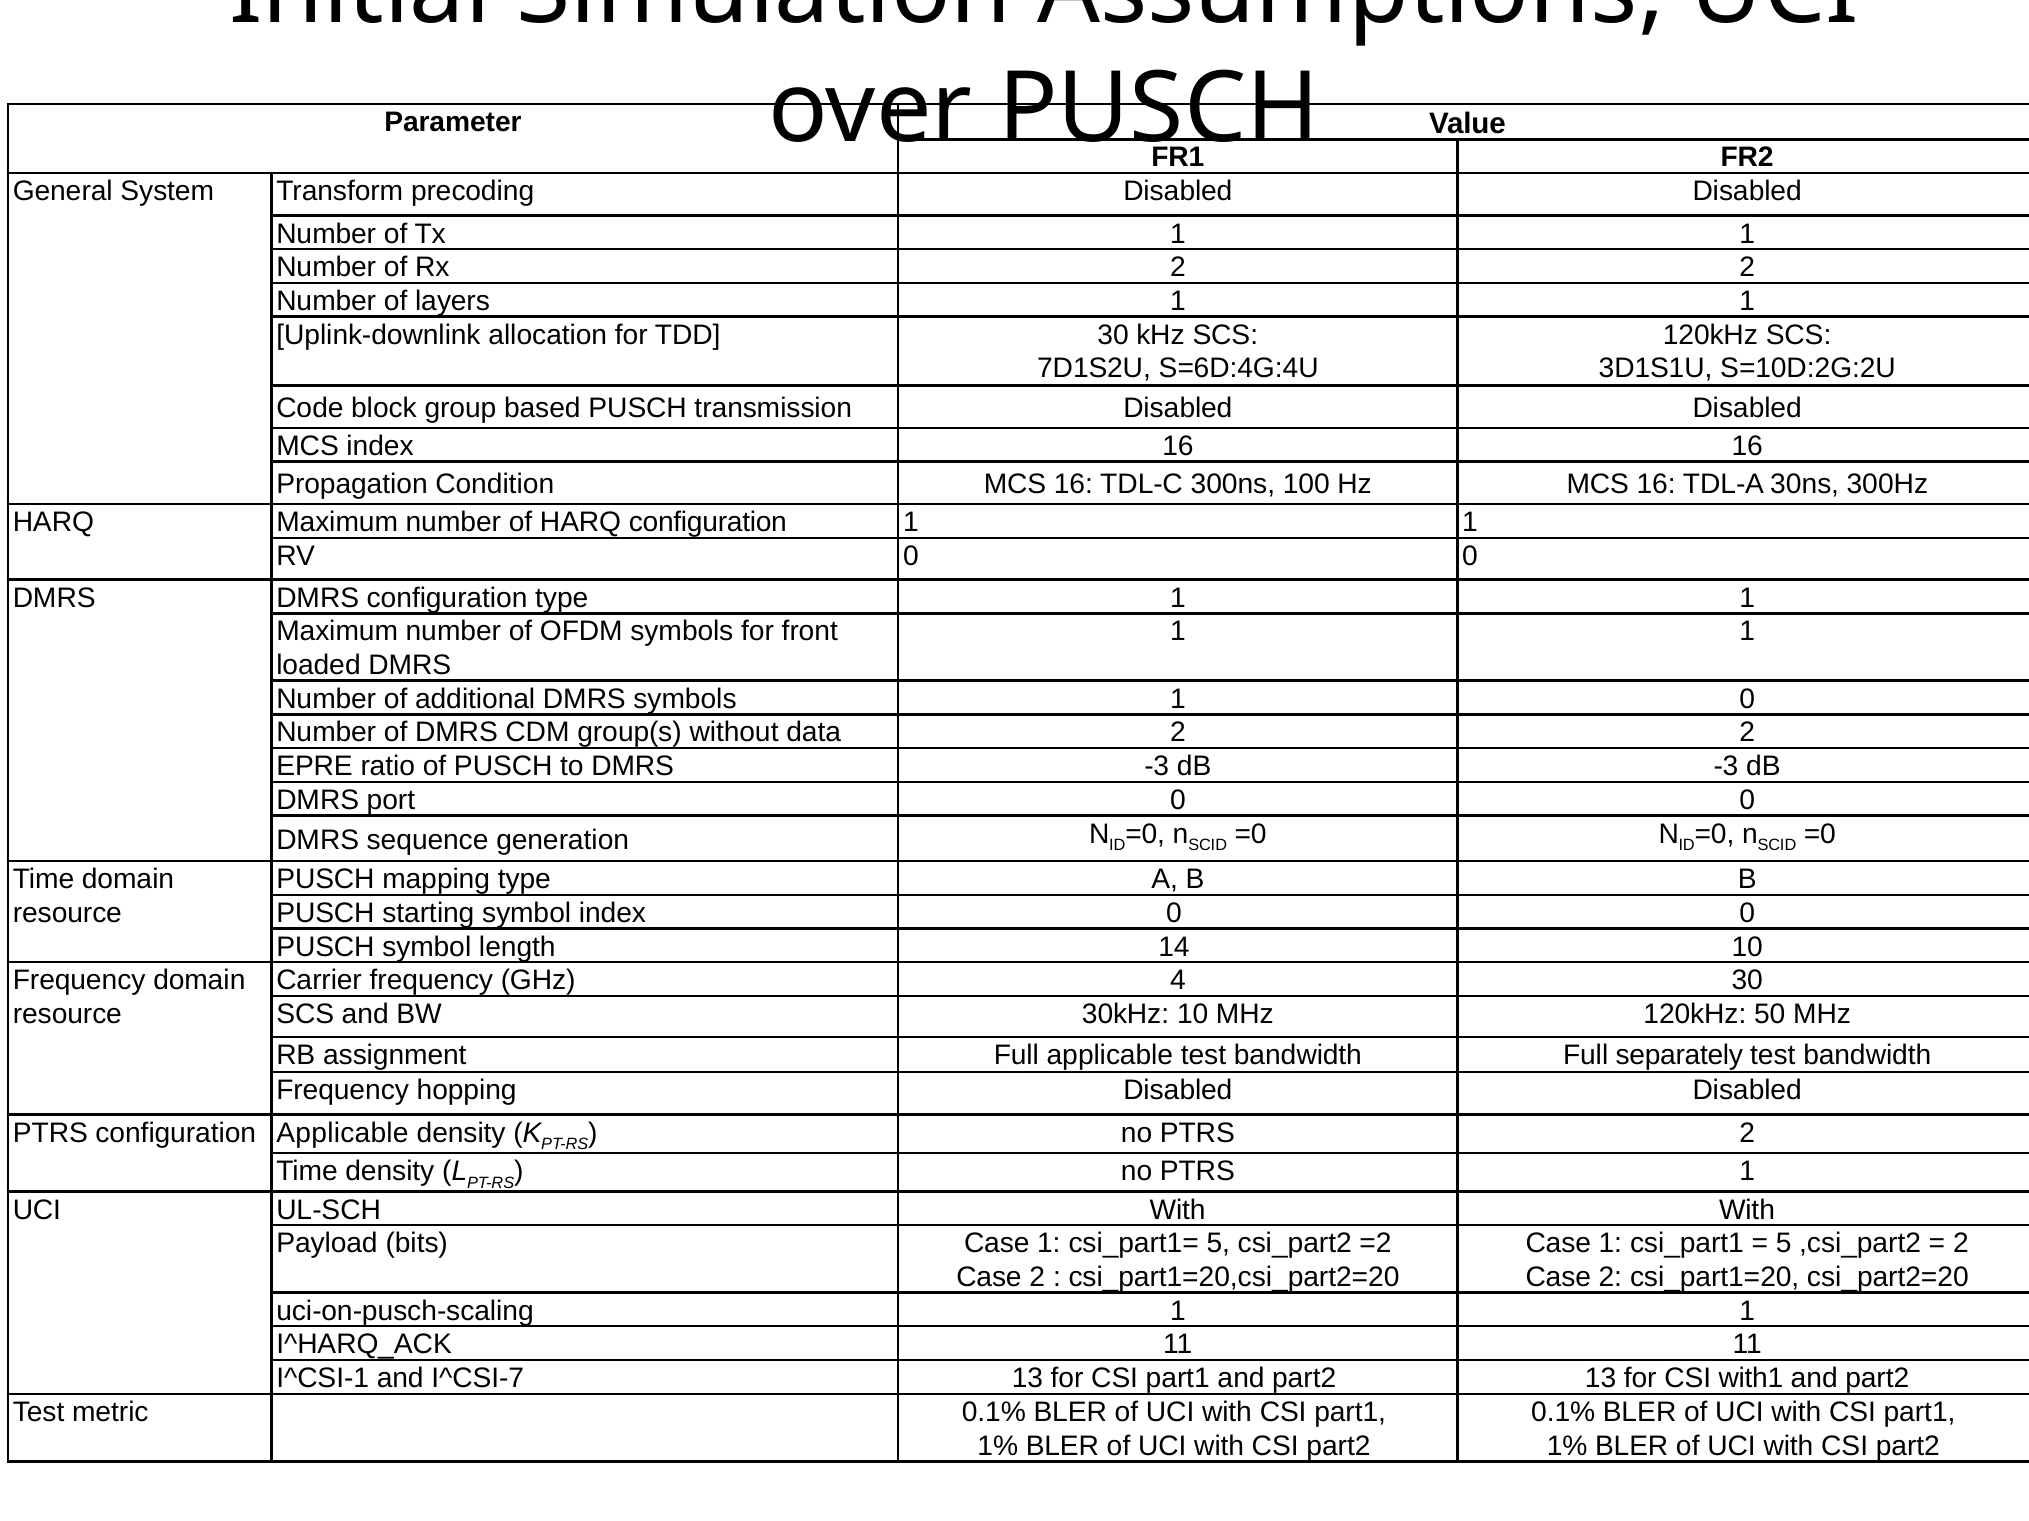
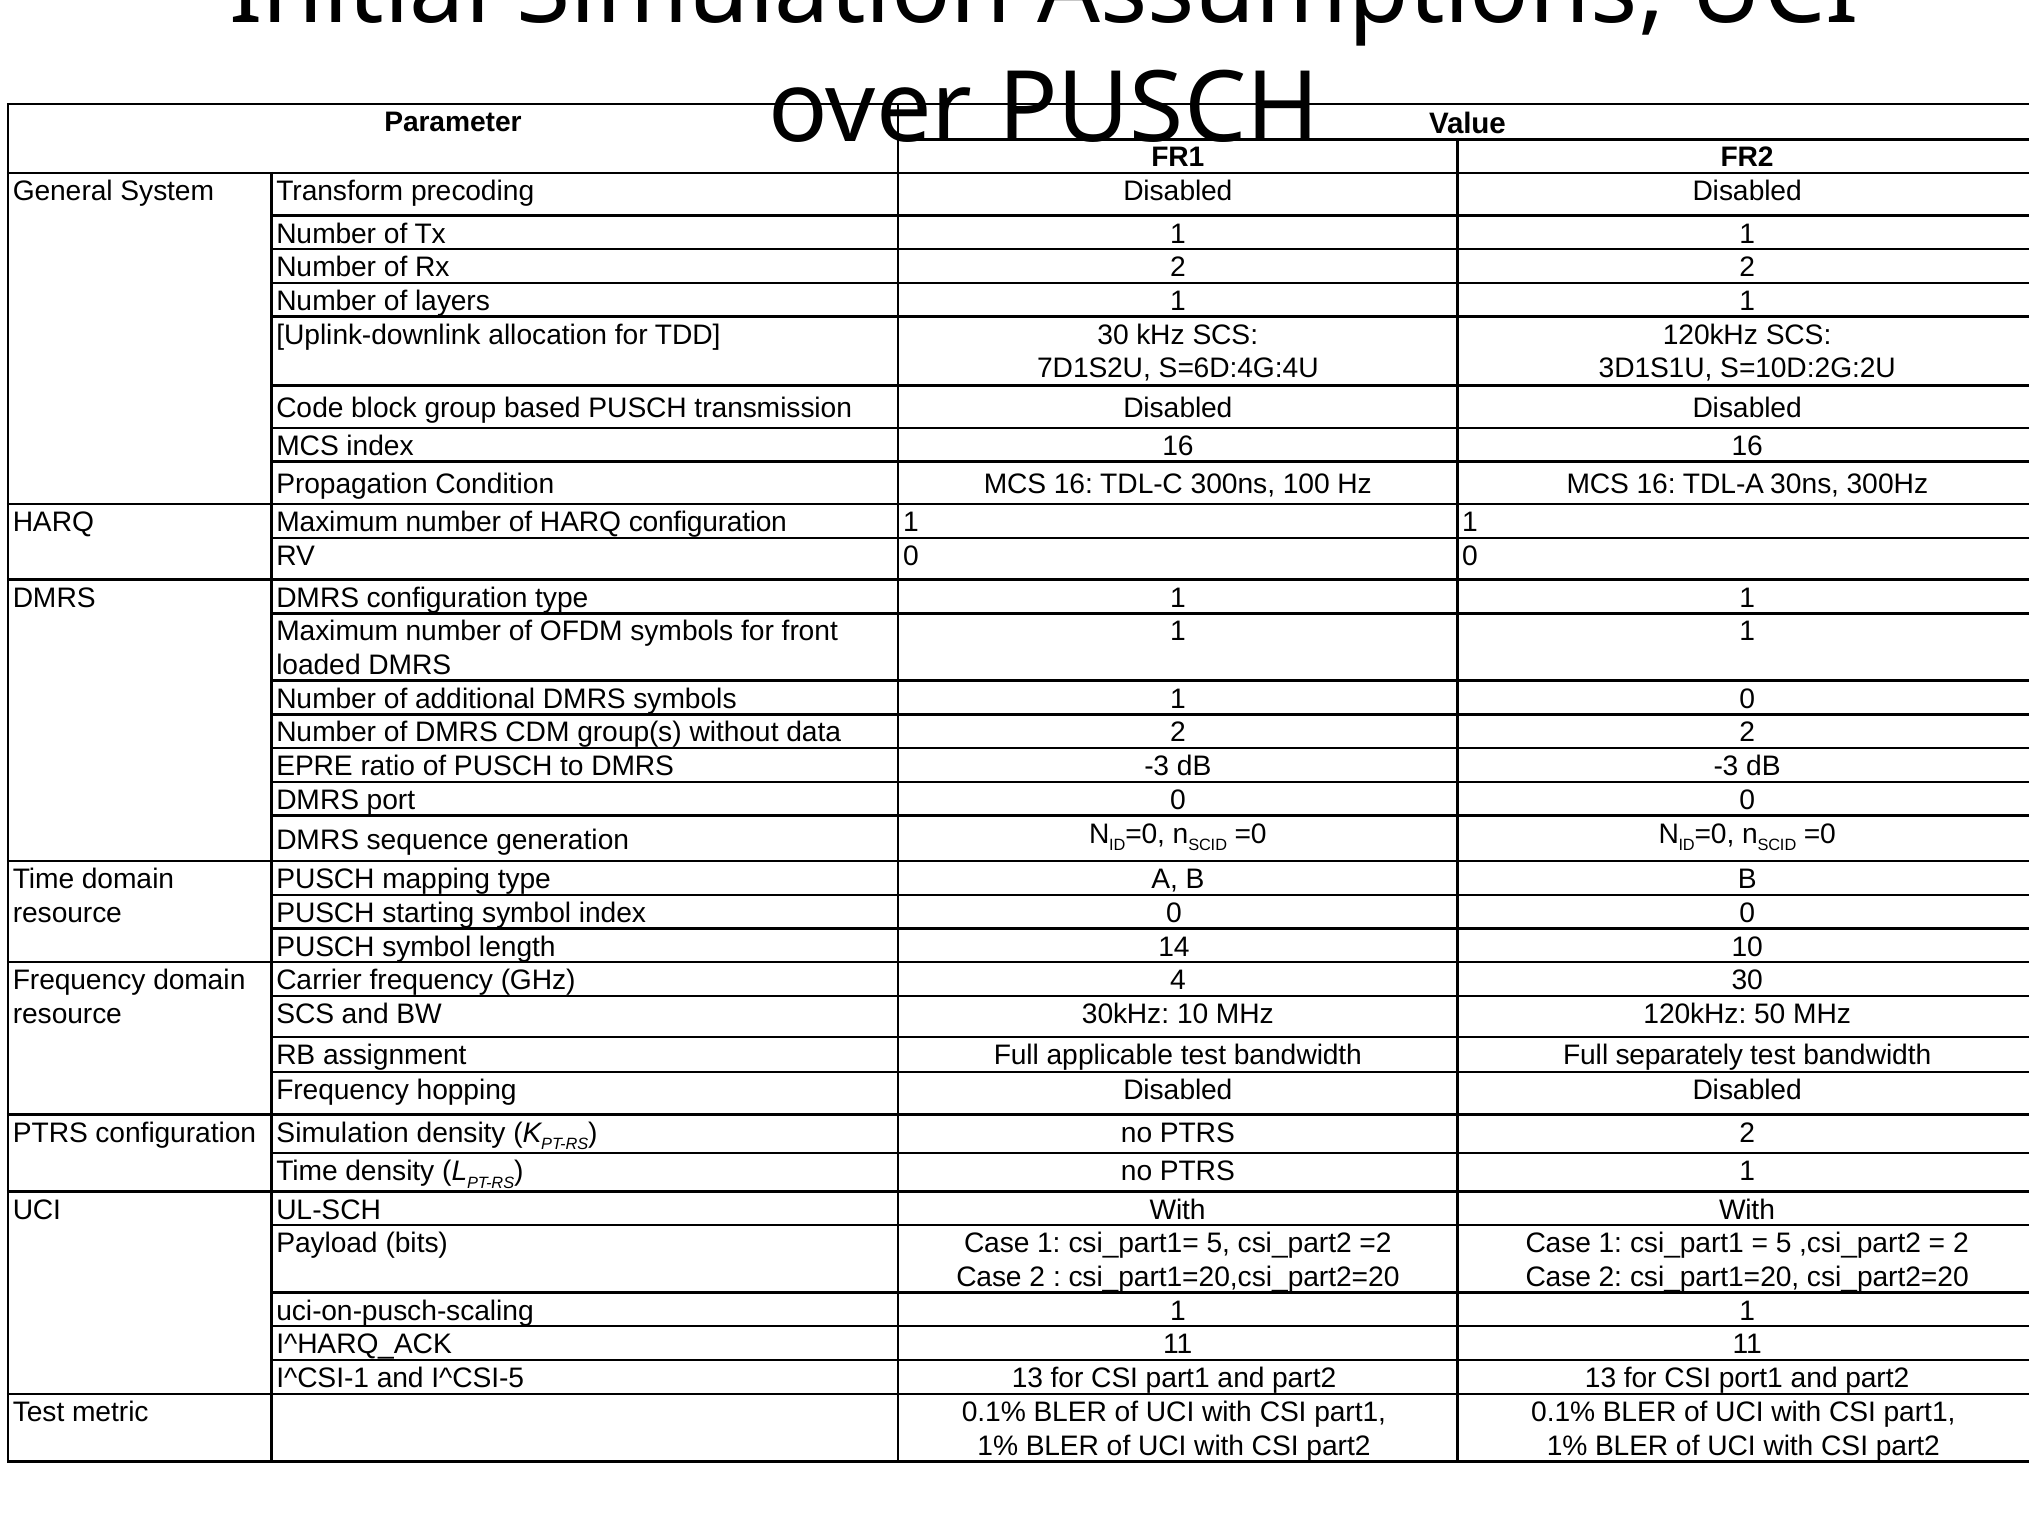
configuration Applicable: Applicable -> Simulation (343, 1134)
I^CSI-7: I^CSI-7 -> I^CSI-5 (478, 1379)
with1: with1 -> port1 (1751, 1379)
